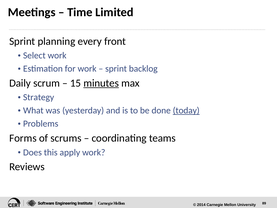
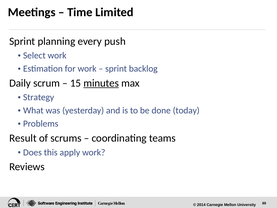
front: front -> push (115, 41)
today underline: present -> none (186, 110)
Forms: Forms -> Result (23, 138)
